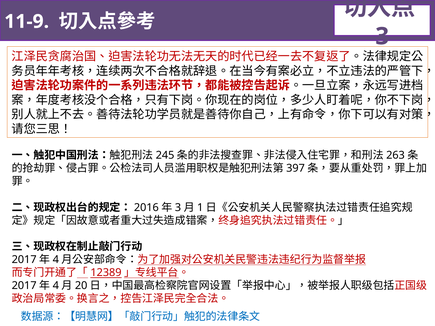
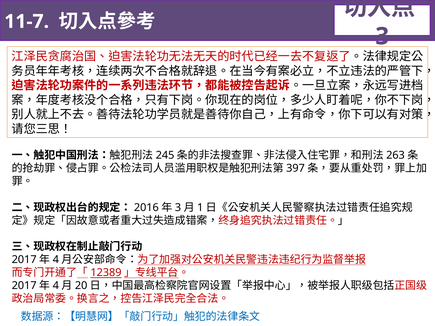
11-9: 11-9 -> 11-7 (27, 22)
